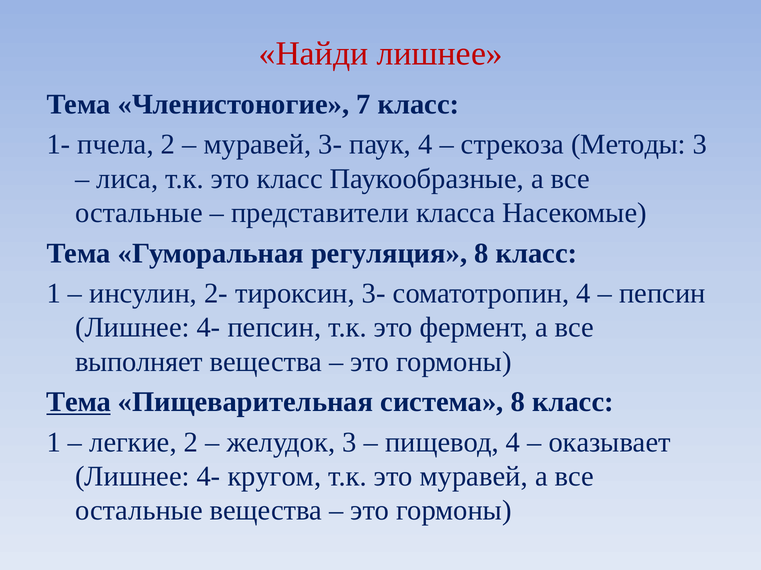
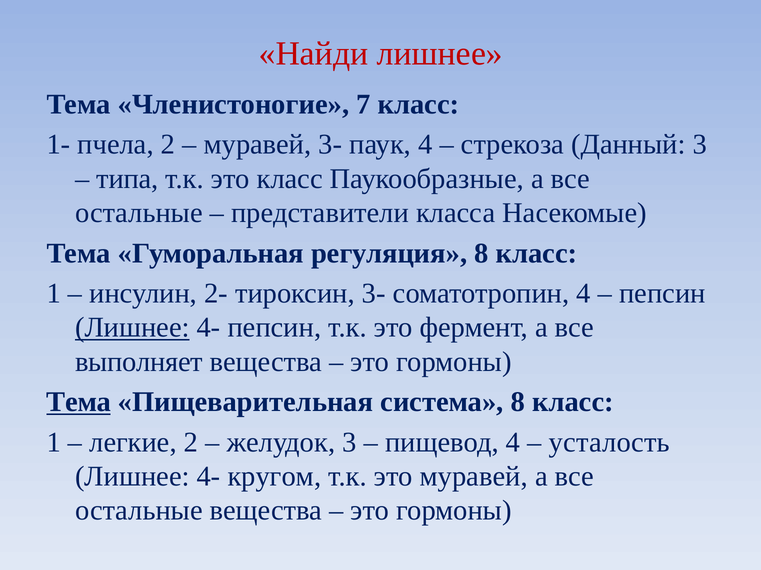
Методы: Методы -> Данный (628, 145)
лиса: лиса -> типа (127, 179)
Лишнее underline: none -> present (132, 328)
оказывает: оказывает -> усталость (609, 443)
